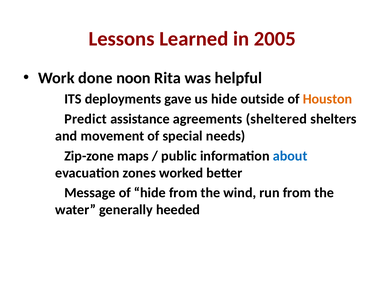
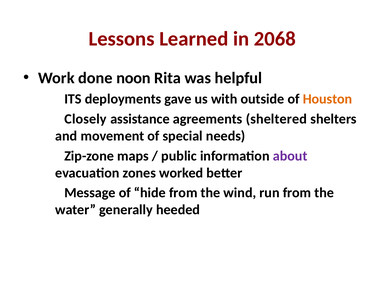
2005: 2005 -> 2068 (275, 39)
us hide: hide -> with (224, 99)
Predict: Predict -> Closely (86, 119)
about colour: blue -> purple (290, 156)
